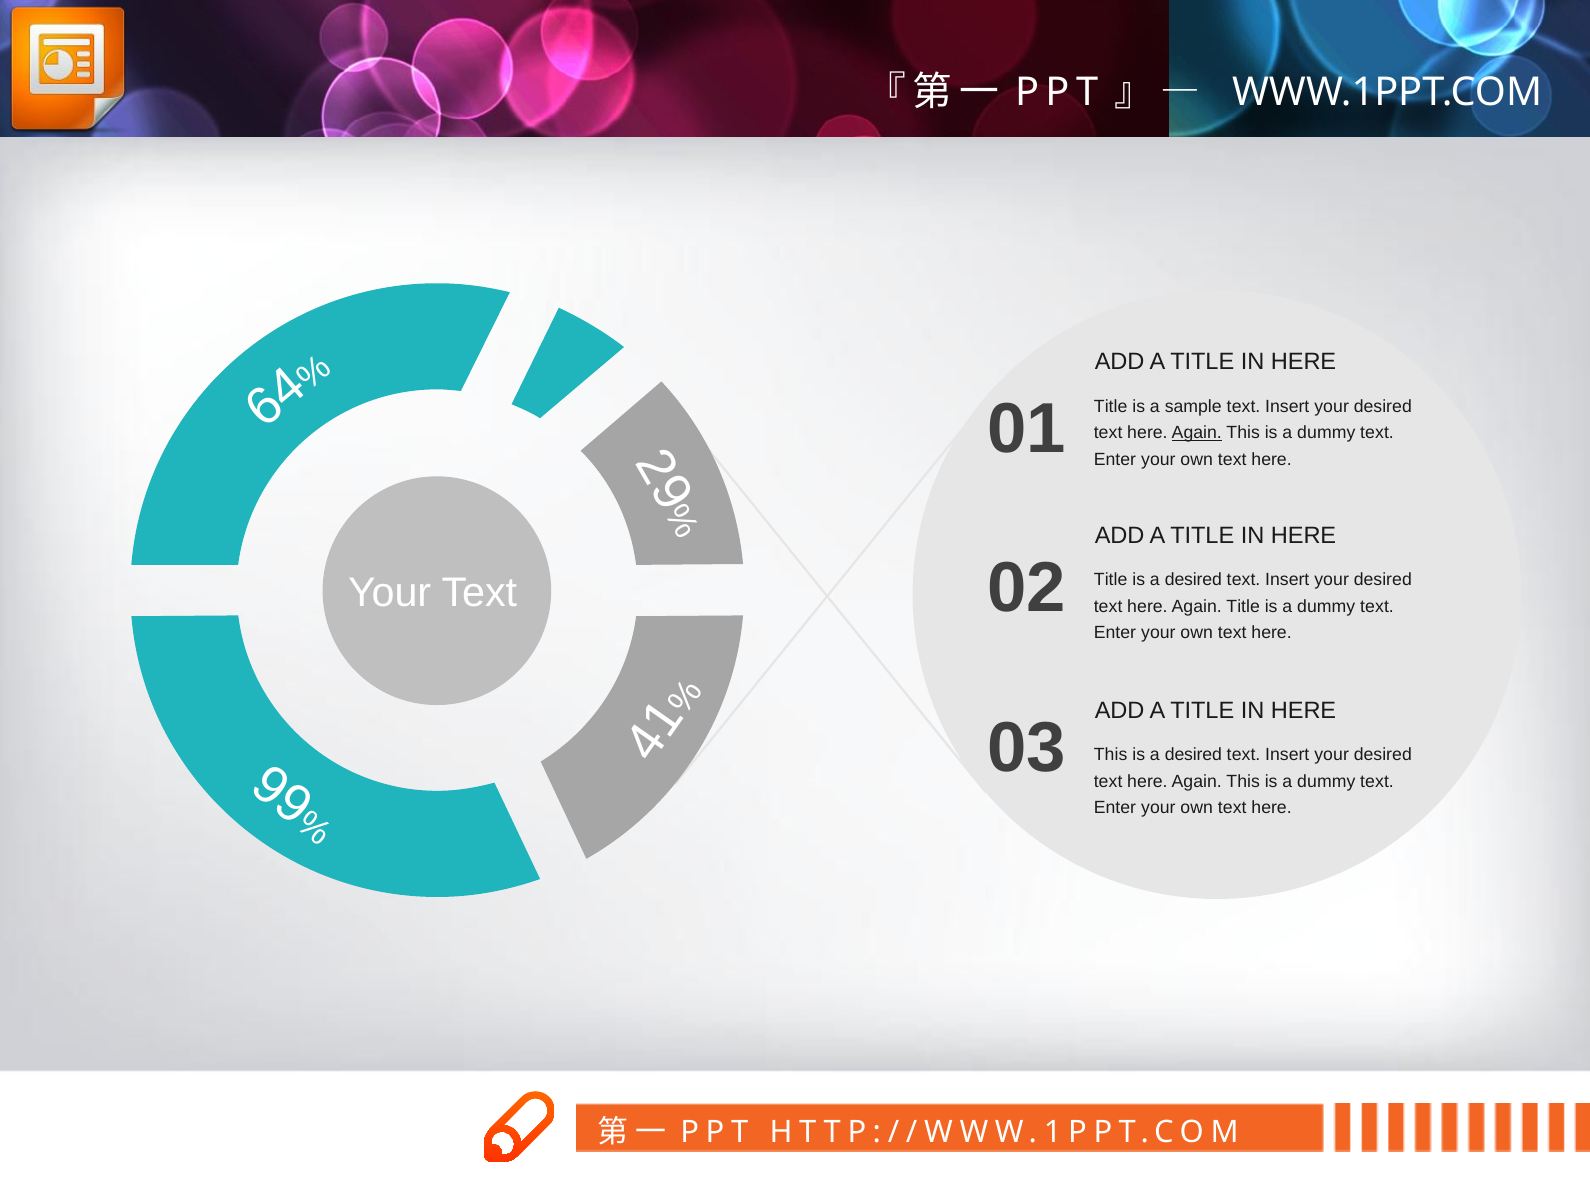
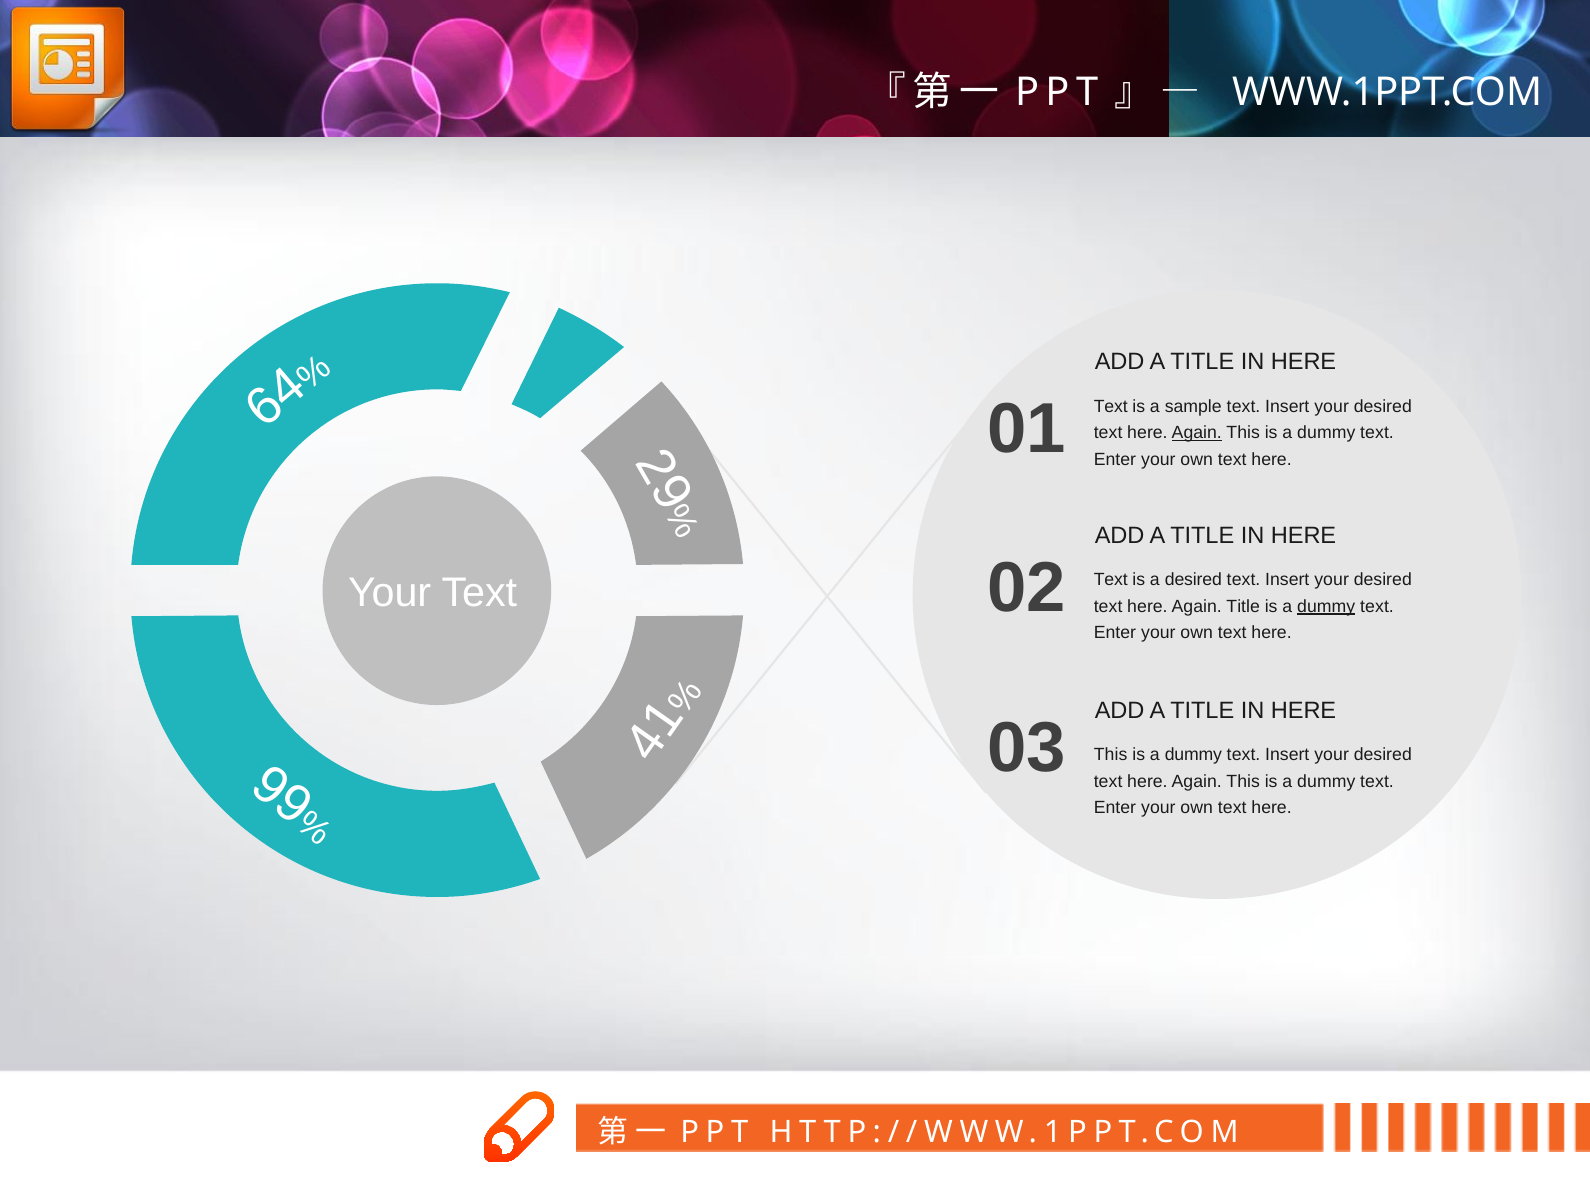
Title: Title -> Text (1111, 406)
Title: Title -> Text (1111, 580)
dummy underline: none -> present (1326, 606)
desired: desired -> dummy (1193, 755)
